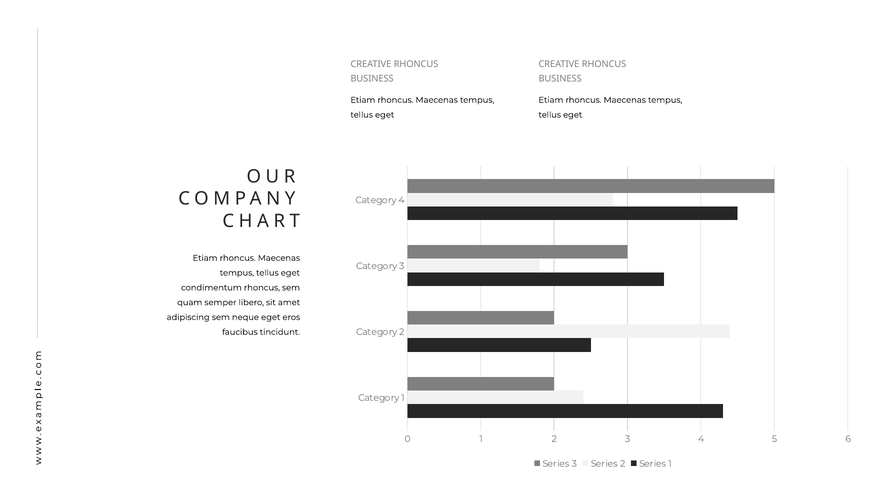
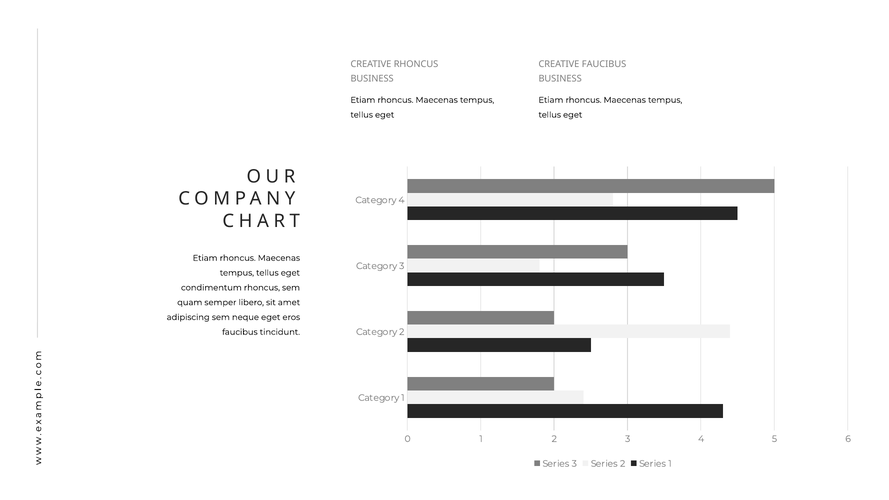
RHONCUS: RHONCUS -> FAUCIBUS (604, 64)
